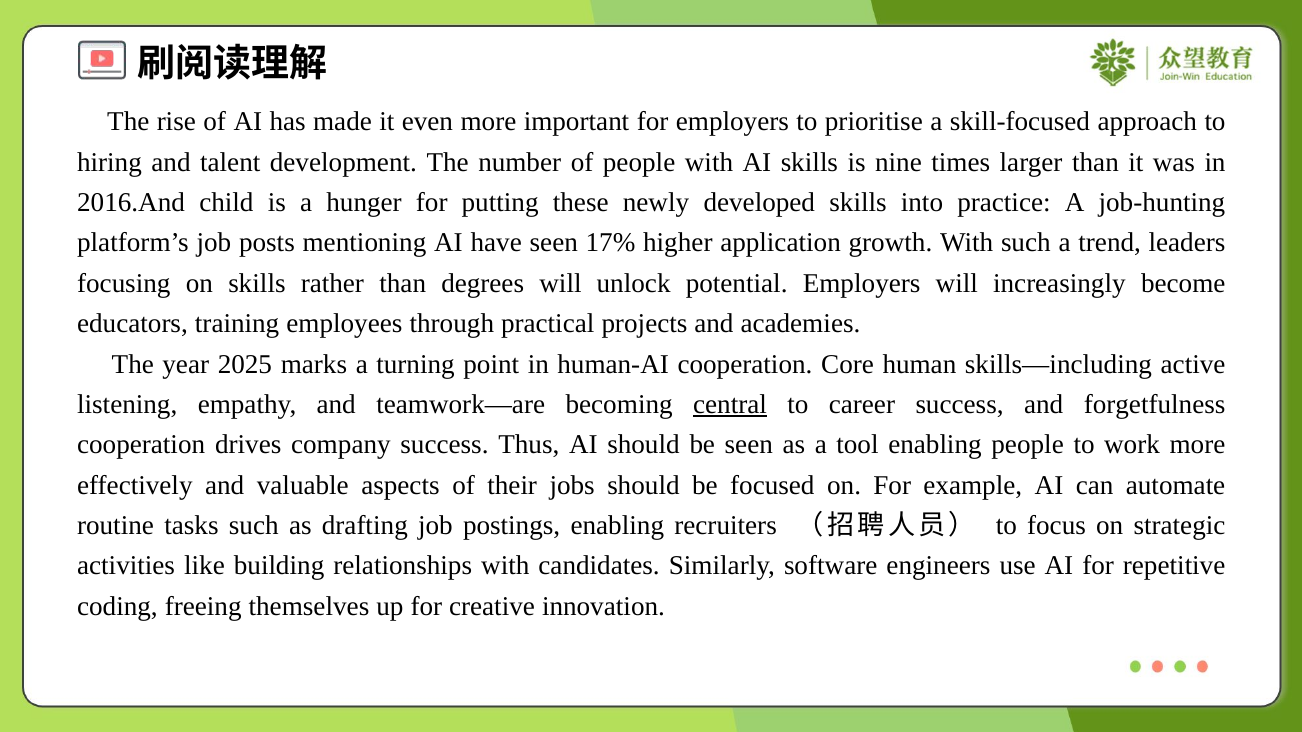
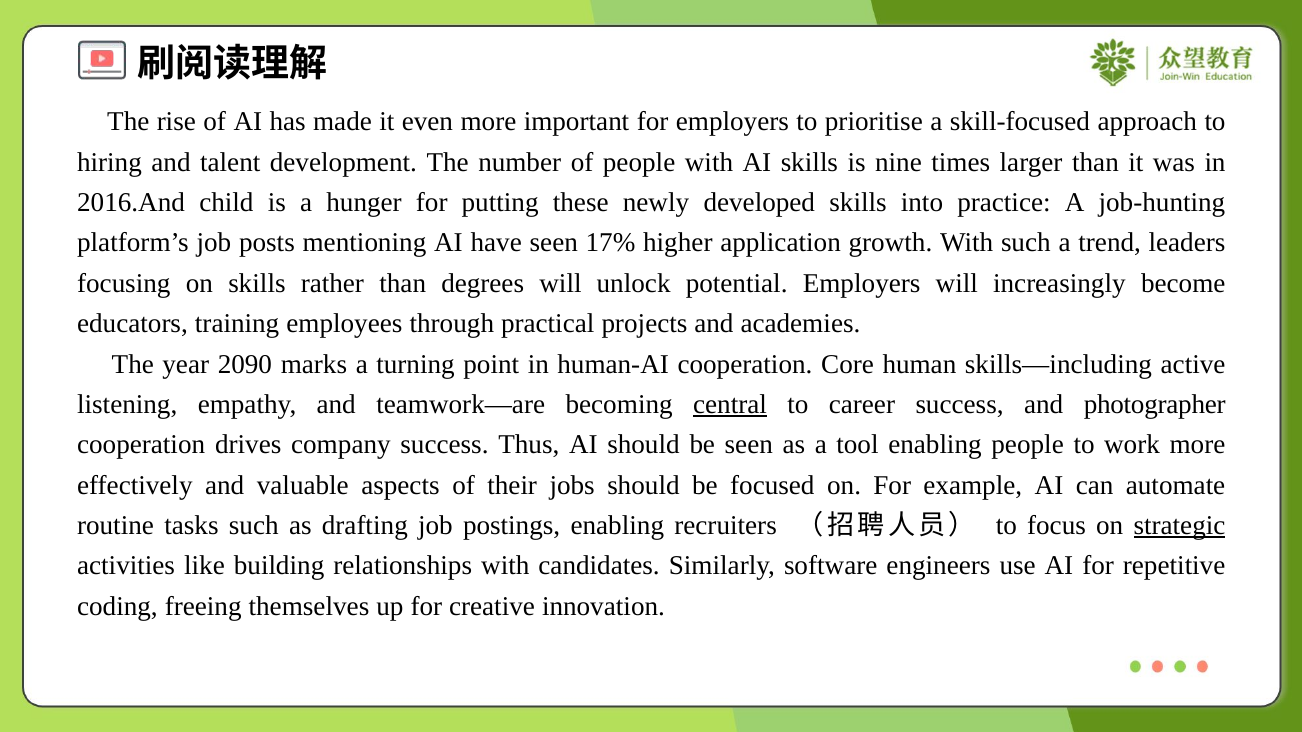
2025: 2025 -> 2090 (245, 364)
forgetfulness: forgetfulness -> photographer (1155, 405)
strategic underline: none -> present (1179, 526)
